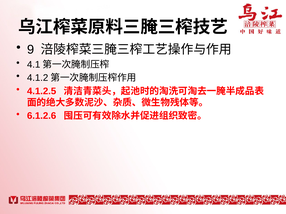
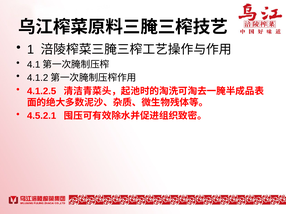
9: 9 -> 1 (31, 50)
6.1.2.6: 6.1.2.6 -> 4.5.2.1 (42, 116)
